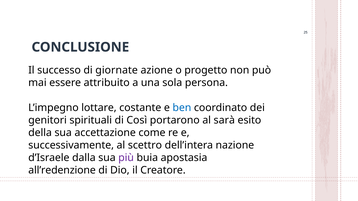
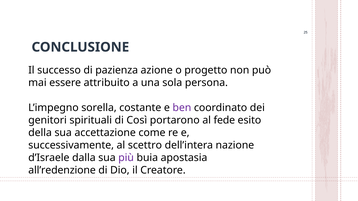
giornate: giornate -> pazienza (117, 70)
lottare: lottare -> sorella (99, 108)
ben colour: blue -> purple (182, 108)
sarà: sarà -> fede (224, 120)
